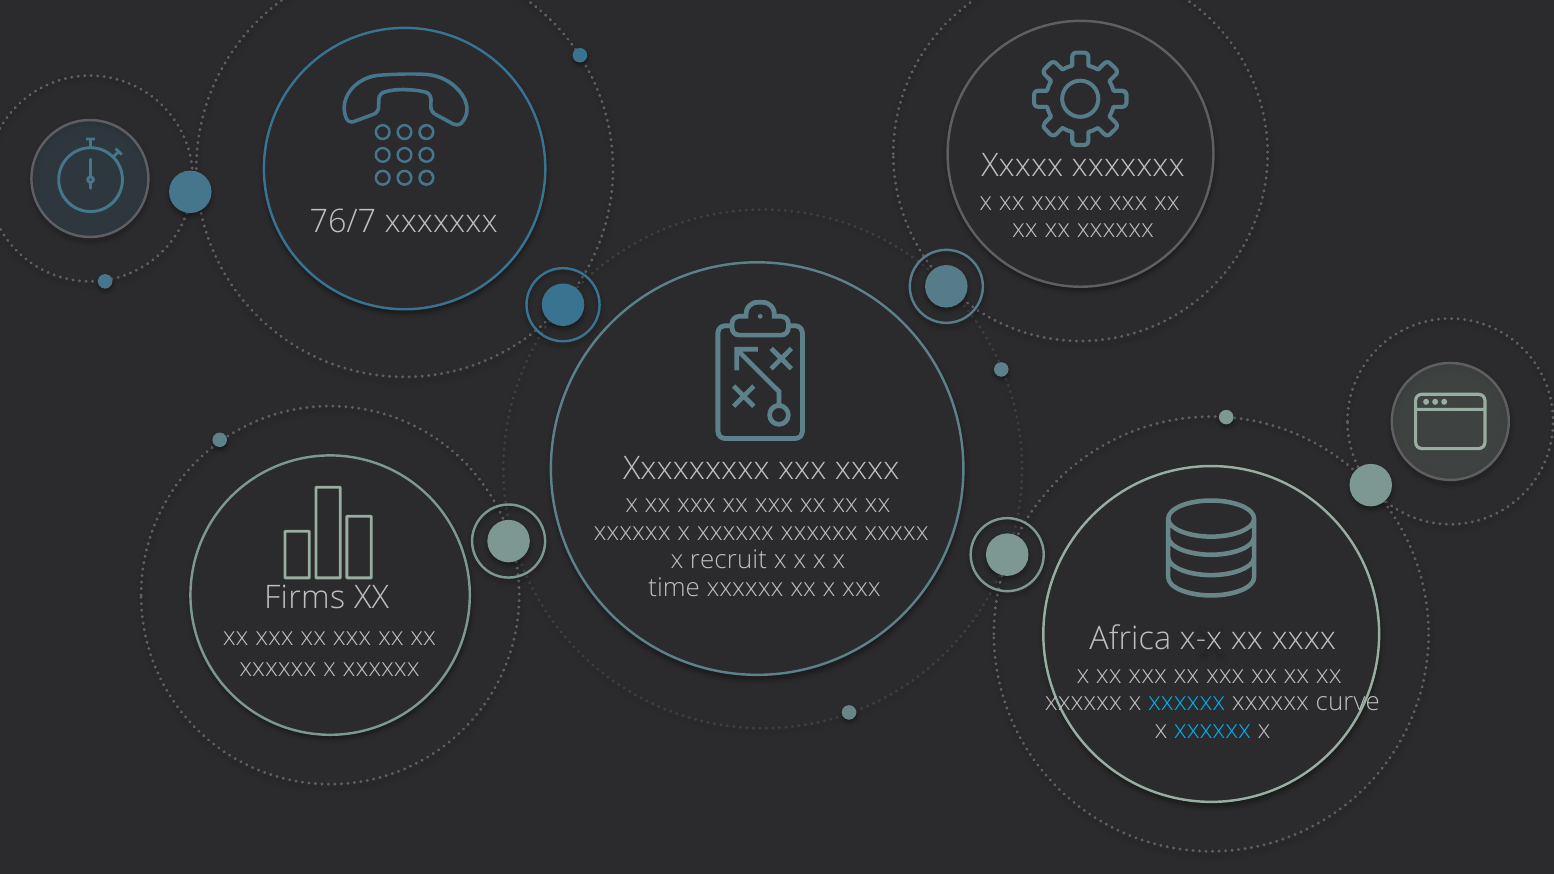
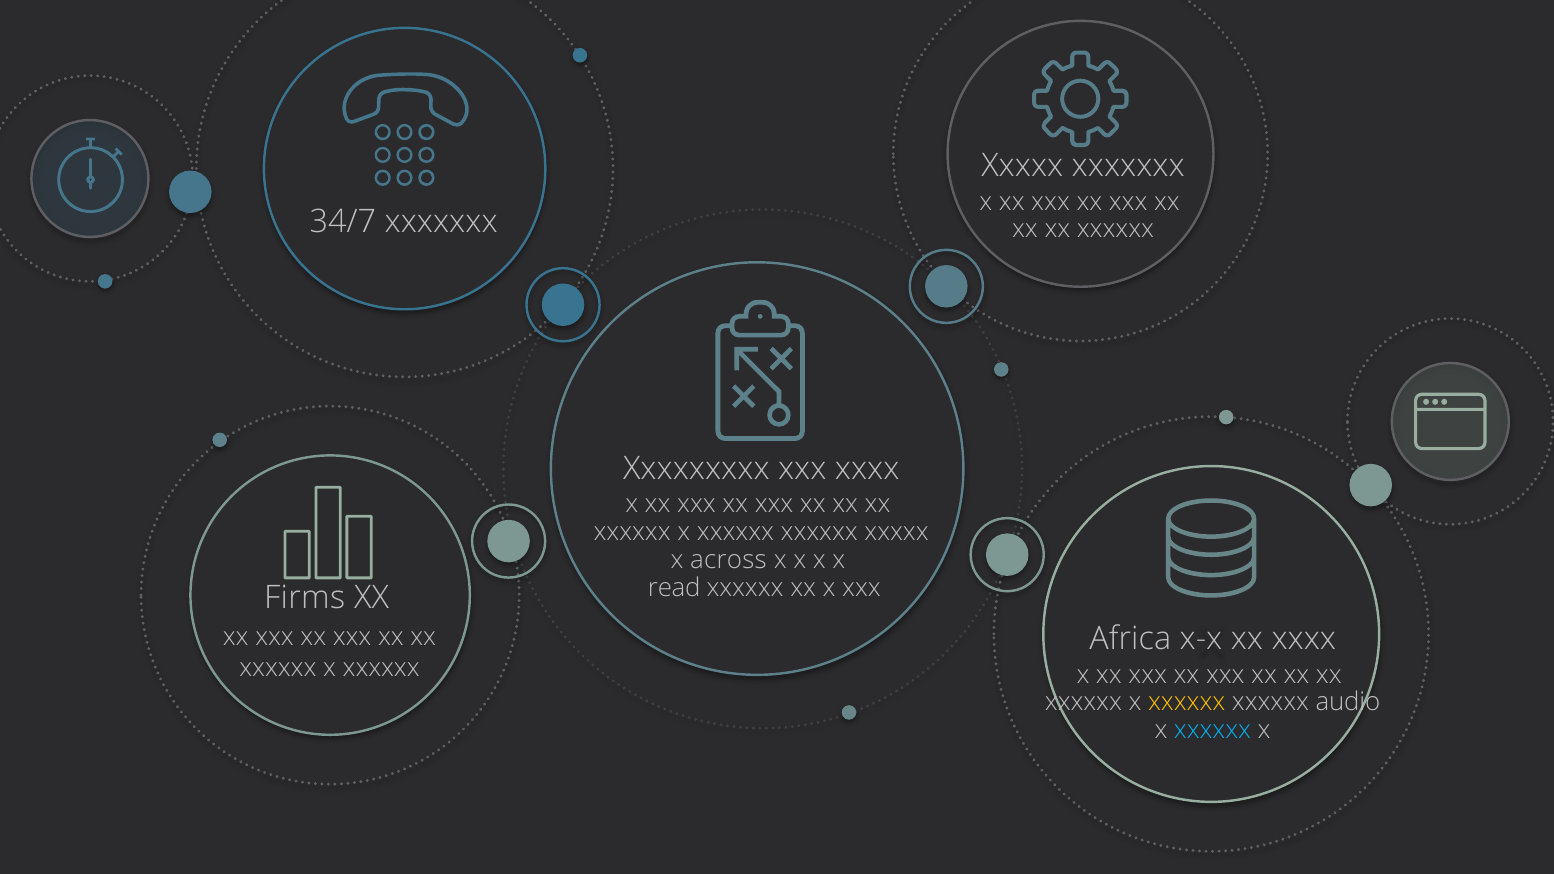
76/7: 76/7 -> 34/7 (343, 222)
recruit: recruit -> across (728, 560)
time: time -> read (674, 588)
xxxxxx colour: light blue -> yellow (1187, 703)
curve: curve -> audio (1348, 703)
